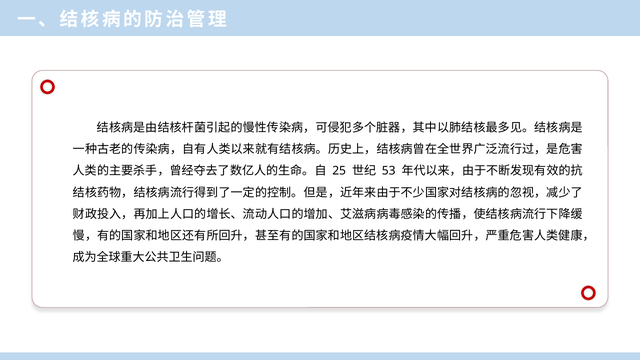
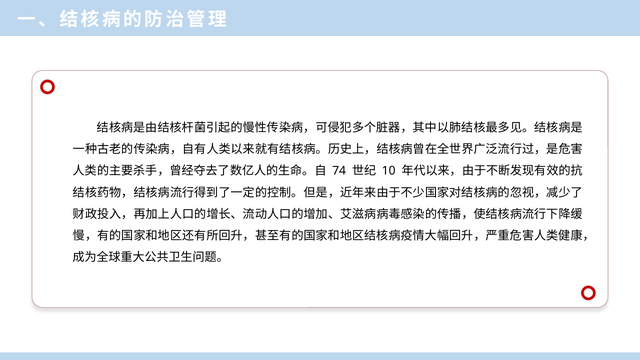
25: 25 -> 74 (339, 171)
53: 53 -> 10 (389, 171)
